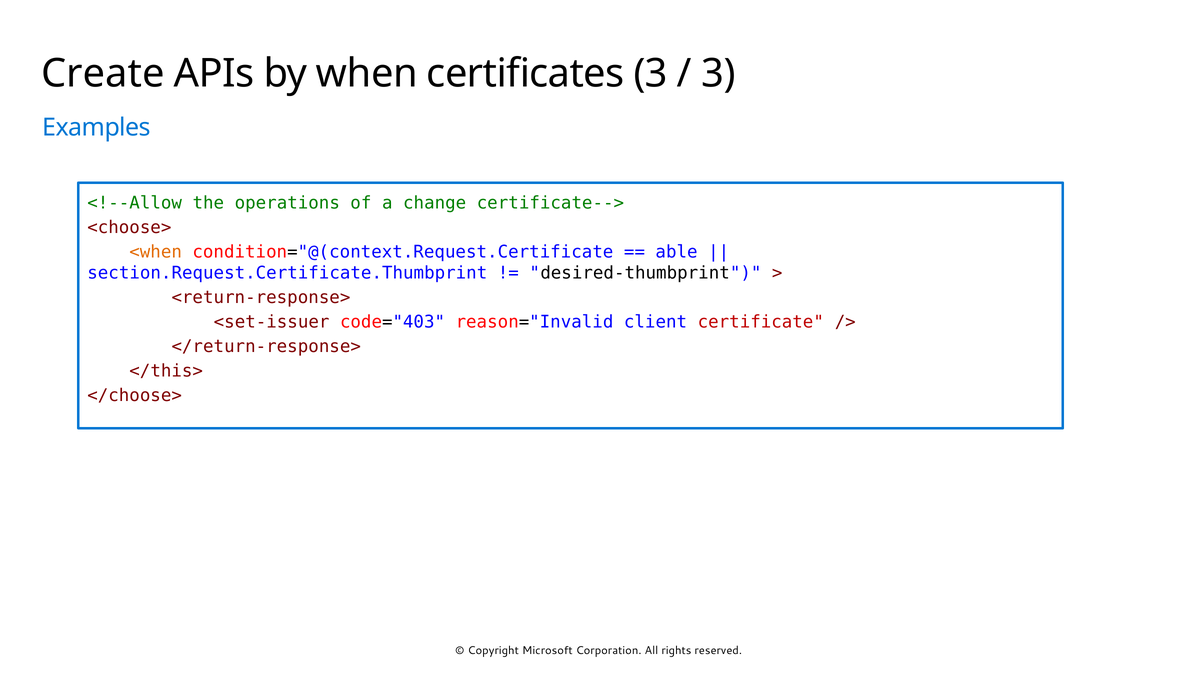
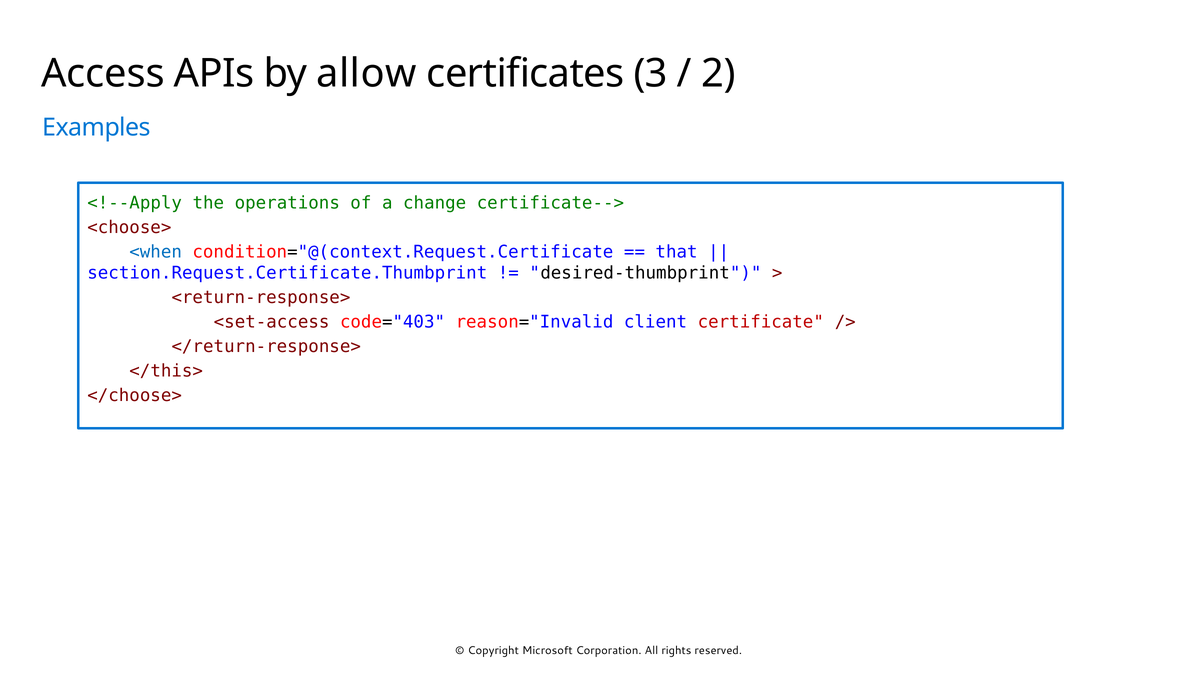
Create: Create -> Access (103, 74)
when: when -> allow (366, 74)
3: 3 -> 2 (718, 74)
<!--Allow: <!--Allow -> <!--Apply (135, 203)
<when colour: orange -> blue (156, 252)
able: able -> that (677, 252)
<set-issuer: <set-issuer -> <set-access (272, 322)
